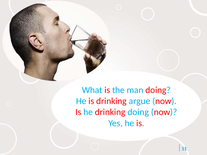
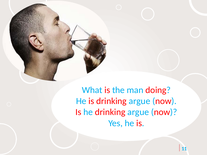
he drinking doing: doing -> argue (138, 112)
